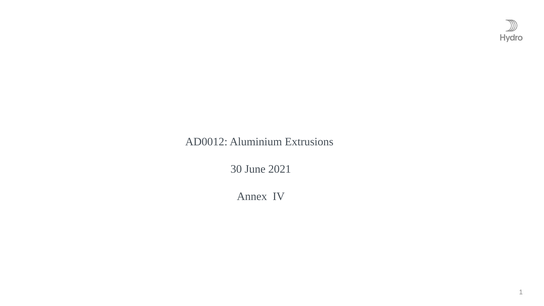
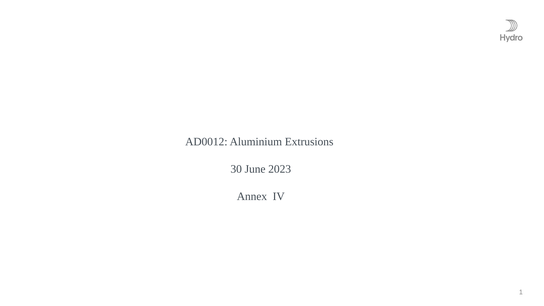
2021: 2021 -> 2023 (280, 169)
